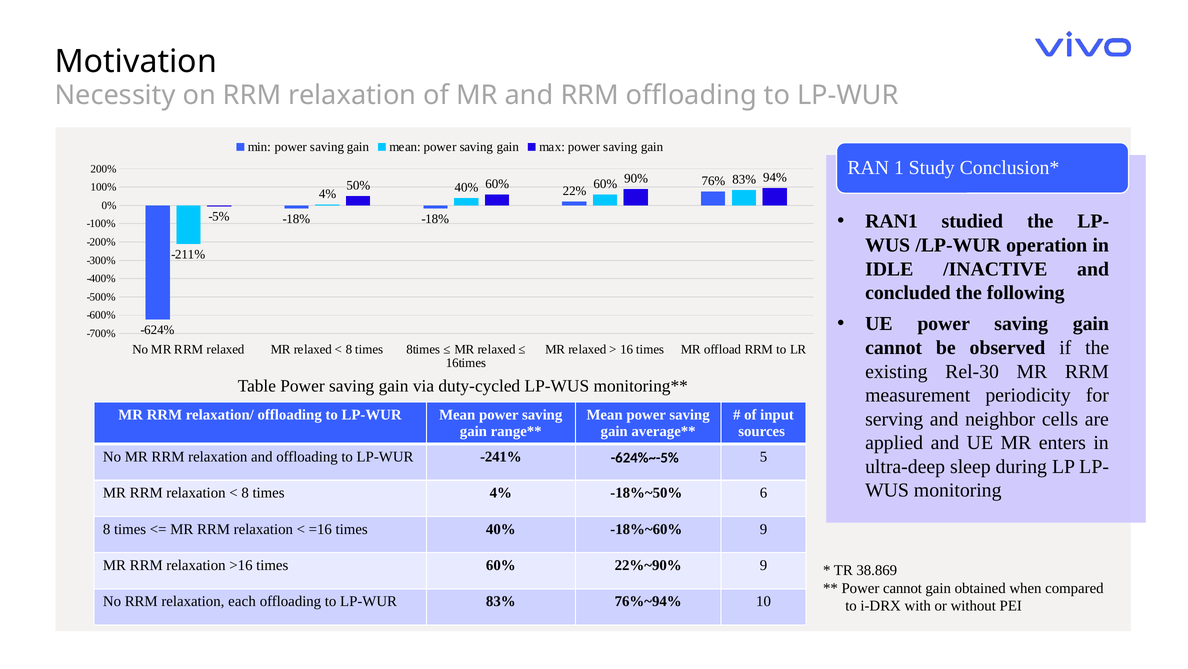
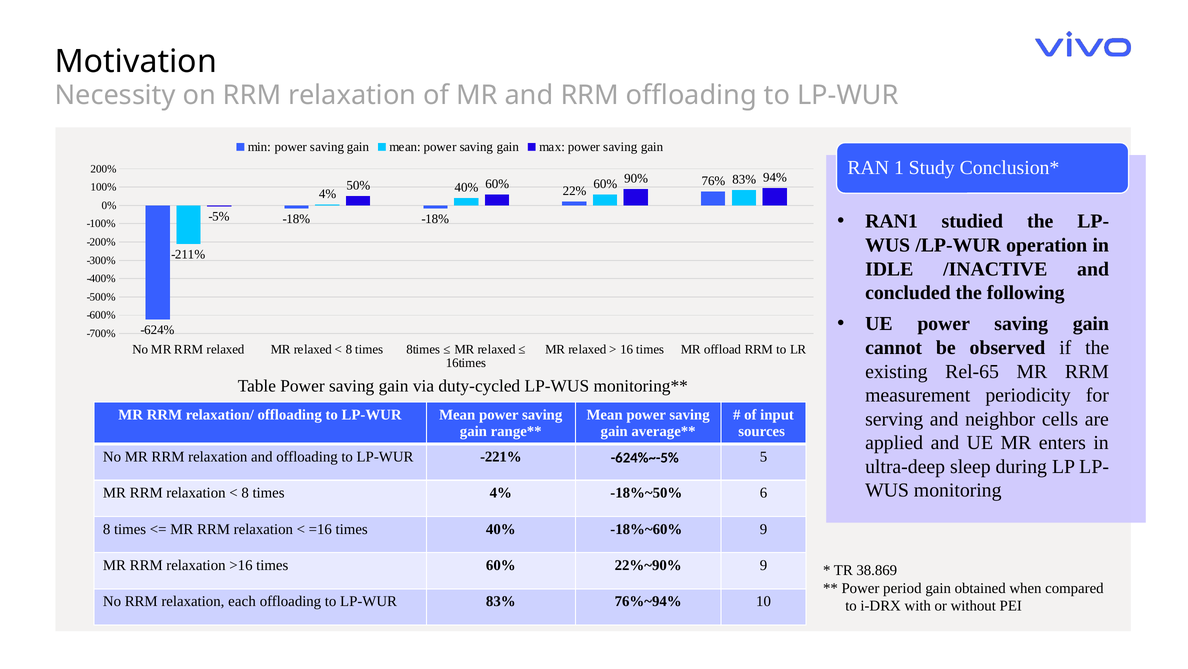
Rel-30: Rel-30 -> Rel-65 (972, 371)
-241%: -241% -> -221% (501, 456)
Power cannot: cannot -> period (902, 588)
